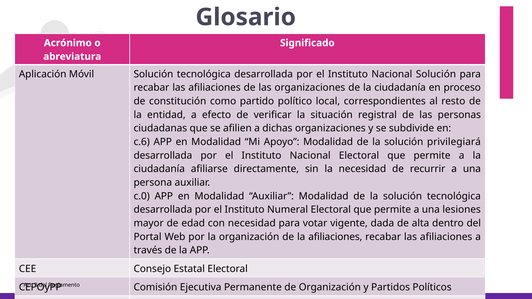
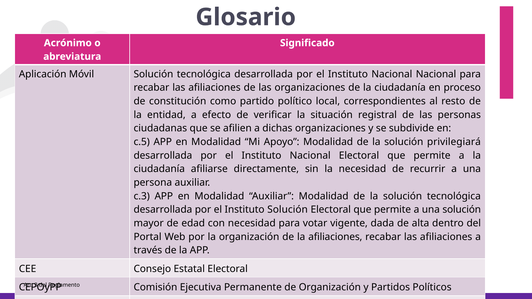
Nacional Solución: Solución -> Nacional (436, 74)
c.6: c.6 -> c.5 (142, 142)
c.0: c.0 -> c.3 (142, 196)
Instituto Numeral: Numeral -> Solución (288, 210)
una lesiones: lesiones -> solución (462, 210)
